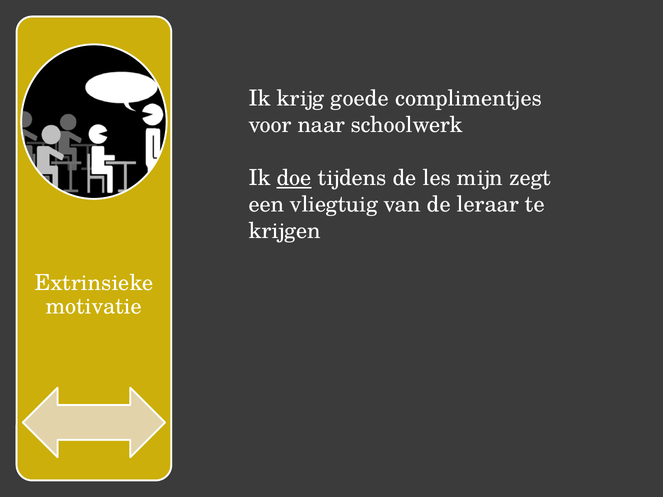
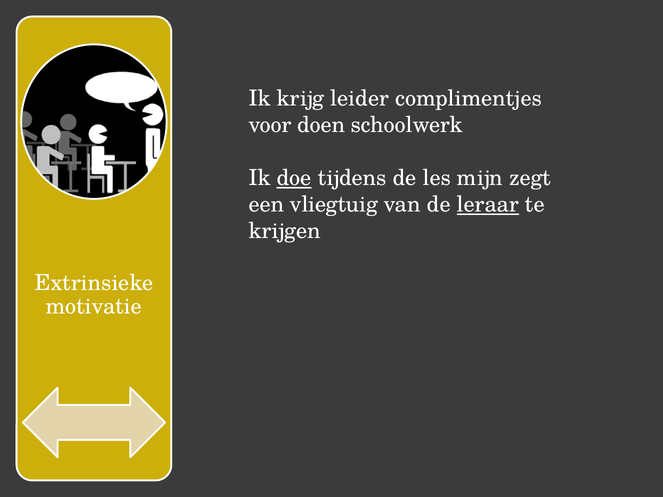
goede: goede -> leider (360, 99)
naar: naar -> doen (321, 125)
leraar underline: none -> present (488, 205)
